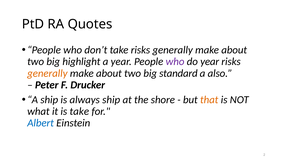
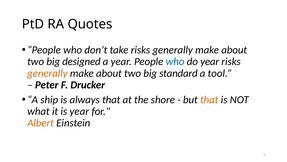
highlight: highlight -> designed (81, 61)
who colour: purple -> blue (175, 61)
also: also -> tool (220, 73)
always ship: ship -> that (111, 99)
is take: take -> year (79, 111)
Albert colour: blue -> orange (41, 123)
